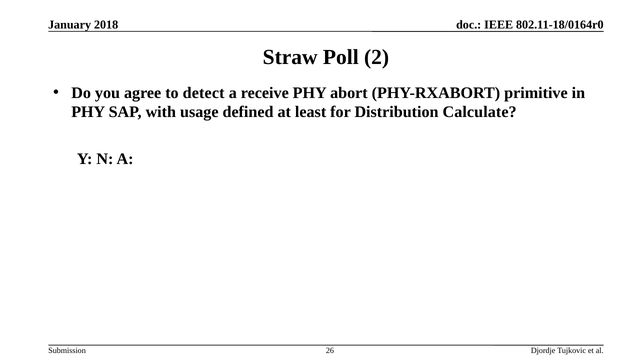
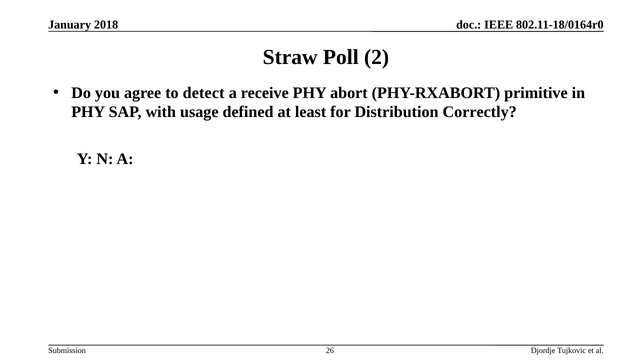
Calculate: Calculate -> Correctly (480, 112)
